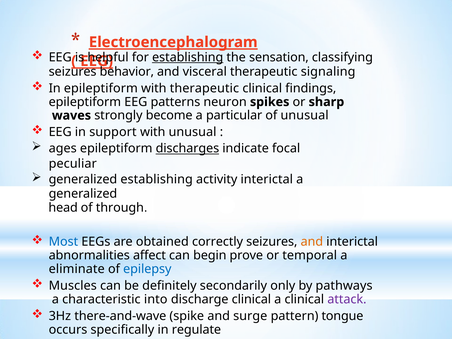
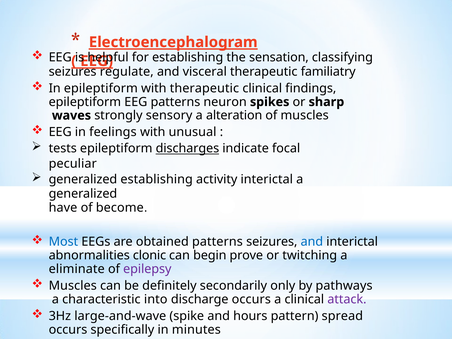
establishing underline: present -> none (188, 57)
behavior: behavior -> regulate (127, 72)
signaling: signaling -> familiatry (328, 72)
become: become -> sensory (169, 115)
particular: particular -> alteration (234, 115)
of unusual: unusual -> muscles (305, 115)
support: support -> feelings (113, 132)
ages: ages -> tests (63, 148)
head: head -> have (63, 208)
through: through -> become (120, 208)
obtained correctly: correctly -> patterns (217, 242)
and colour: orange -> blue (312, 242)
affect: affect -> clonic (149, 255)
temporal: temporal -> twitching (310, 255)
epilepsy colour: blue -> purple (147, 269)
discharge clinical: clinical -> occurs (251, 299)
there-and-wave: there-and-wave -> large-and-wave (120, 316)
surge: surge -> hours (250, 316)
tongue: tongue -> spread (342, 316)
regulate: regulate -> minutes (196, 330)
